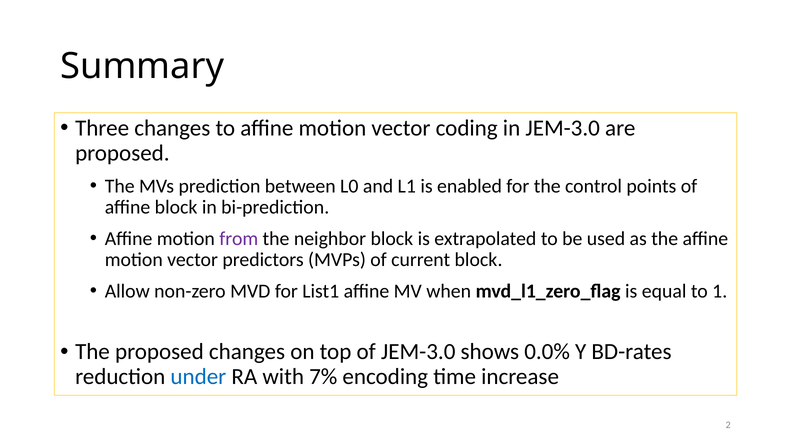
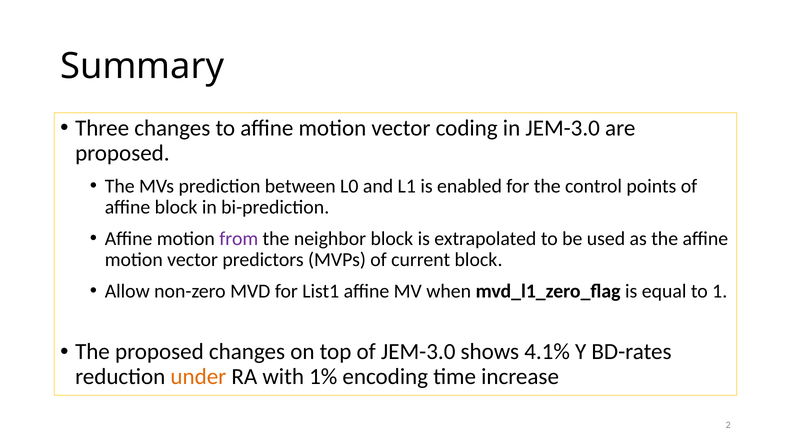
0.0%: 0.0% -> 4.1% (547, 352)
under colour: blue -> orange (198, 377)
7%: 7% -> 1% (323, 377)
